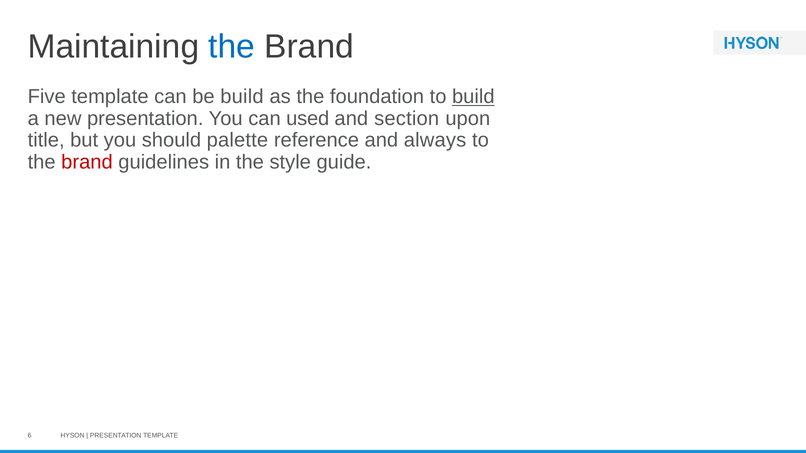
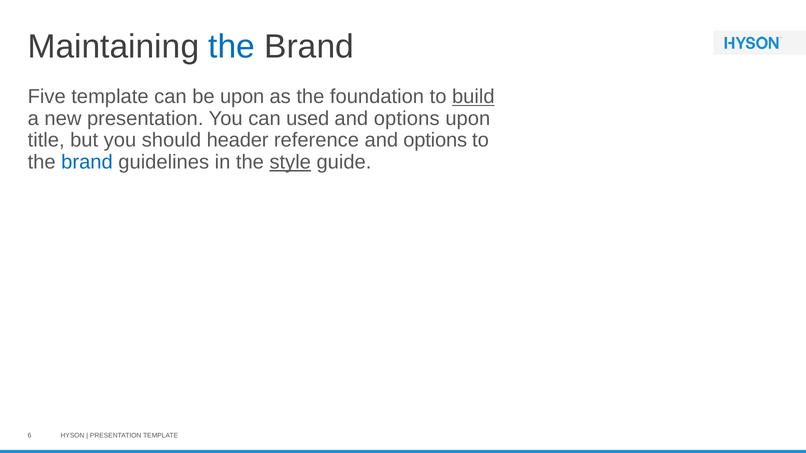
be build: build -> upon (242, 97)
section: section -> options (407, 119)
palette: palette -> header (238, 140)
reference and always: always -> options (435, 140)
brand colour: red -> blue (87, 162)
style underline: none -> present (290, 162)
